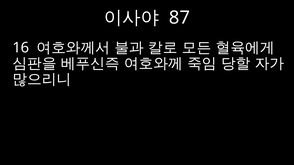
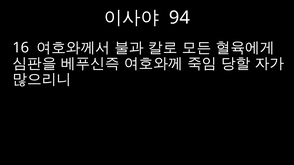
87: 87 -> 94 (180, 18)
